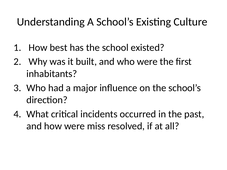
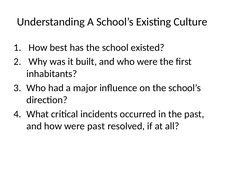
were miss: miss -> past (96, 126)
